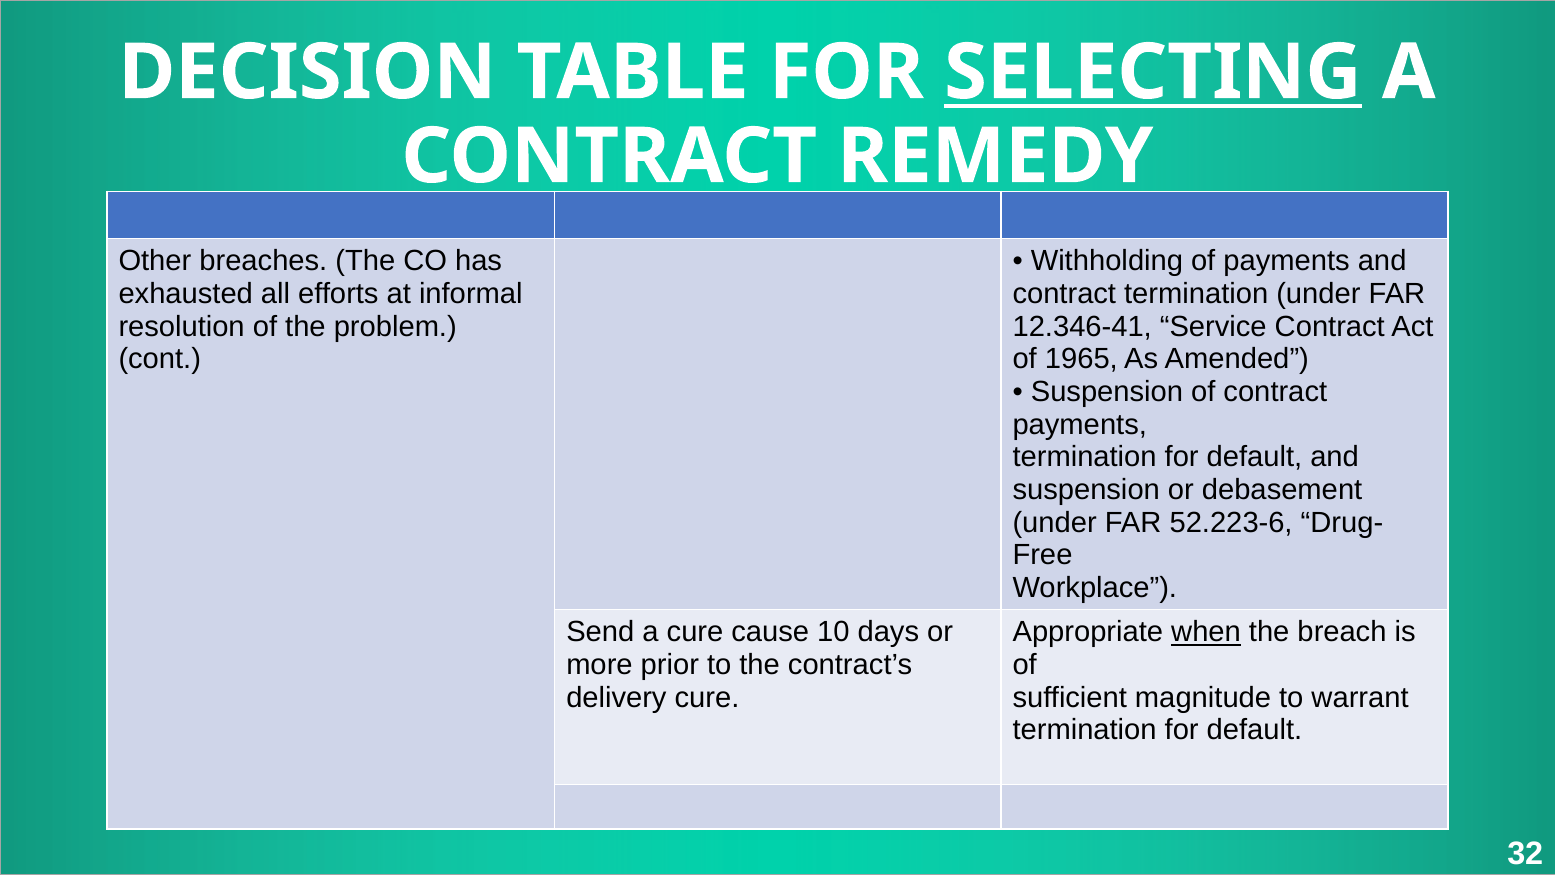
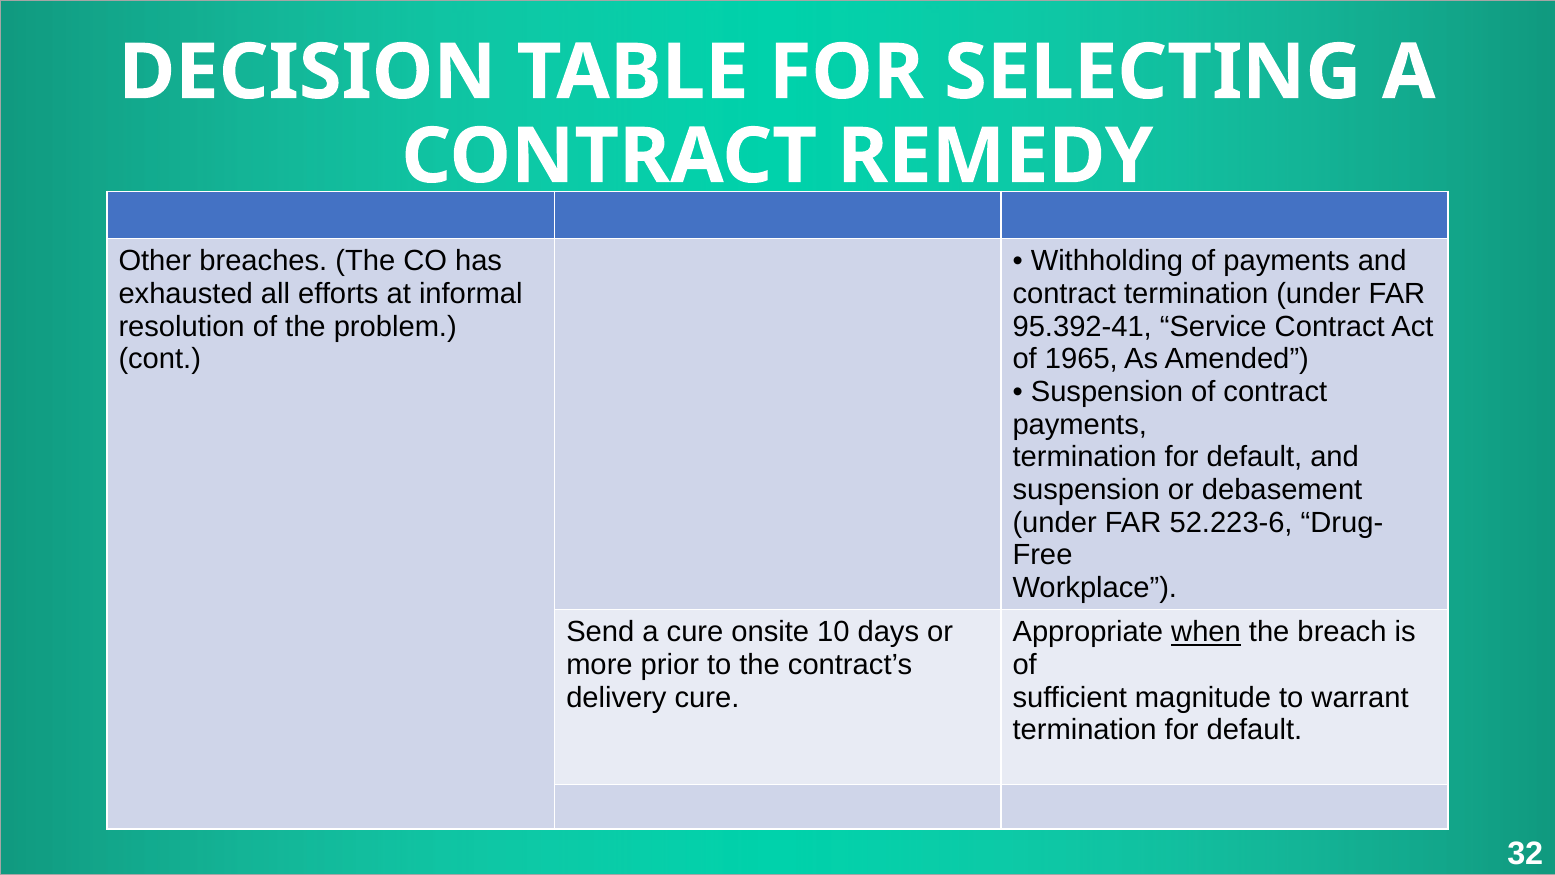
SELECTING underline: present -> none (1153, 73)
12.346-41: 12.346-41 -> 95.392-41 (1082, 326)
cause: cause -> onsite (770, 632)
